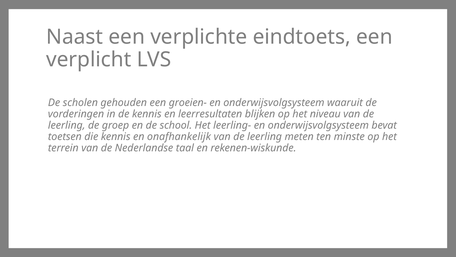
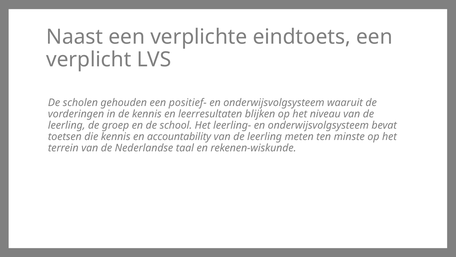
groeien-: groeien- -> positief- (188, 103)
onafhankelijk: onafhankelijk -> accountability (179, 136)
